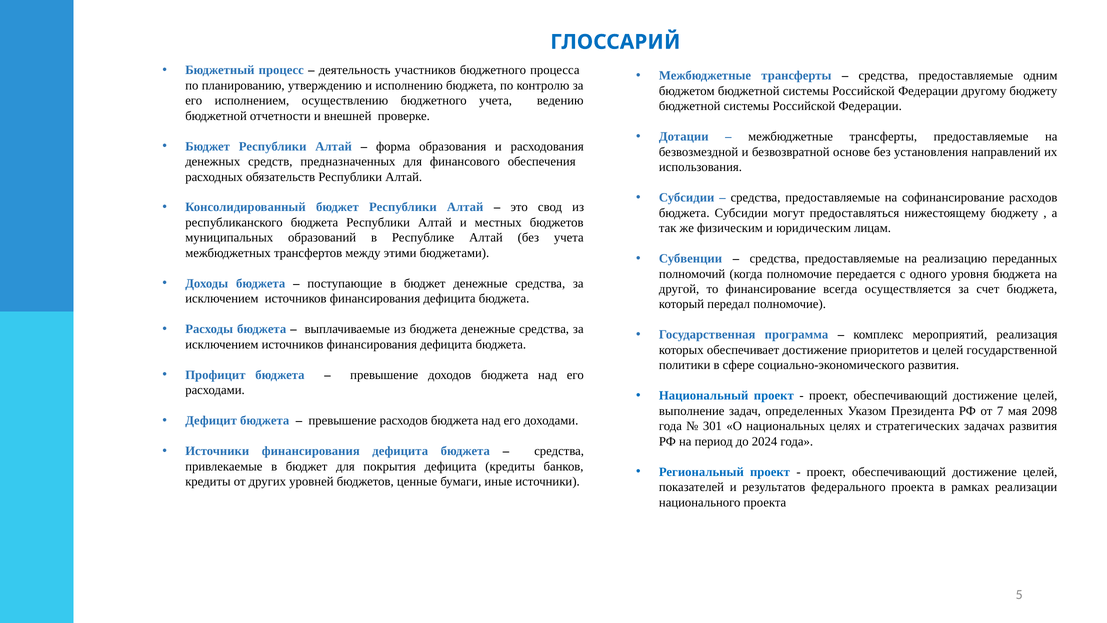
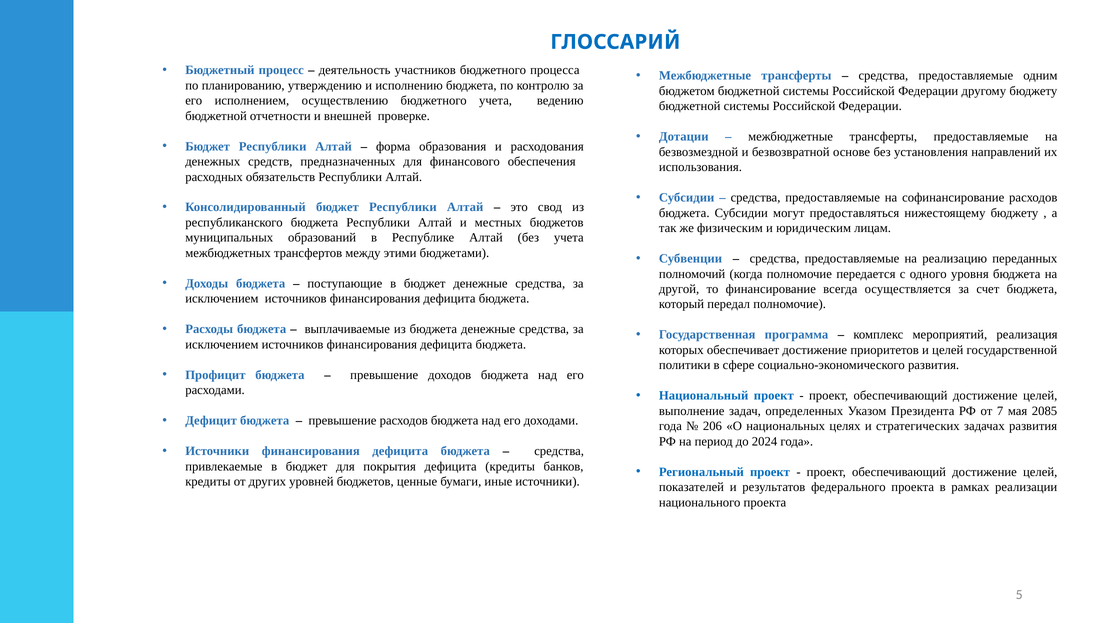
2098: 2098 -> 2085 (1045, 411)
301: 301 -> 206 (712, 426)
